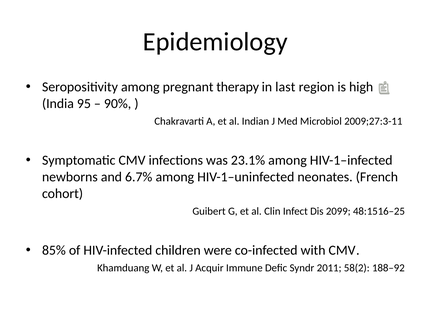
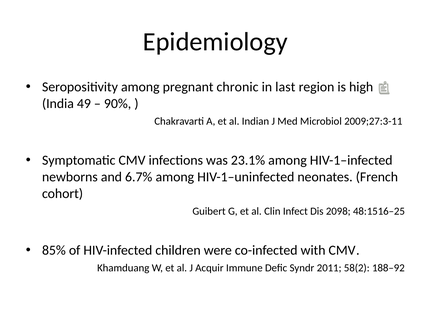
therapy: therapy -> chronic (238, 87)
95: 95 -> 49 (84, 103)
2099: 2099 -> 2098 (338, 211)
